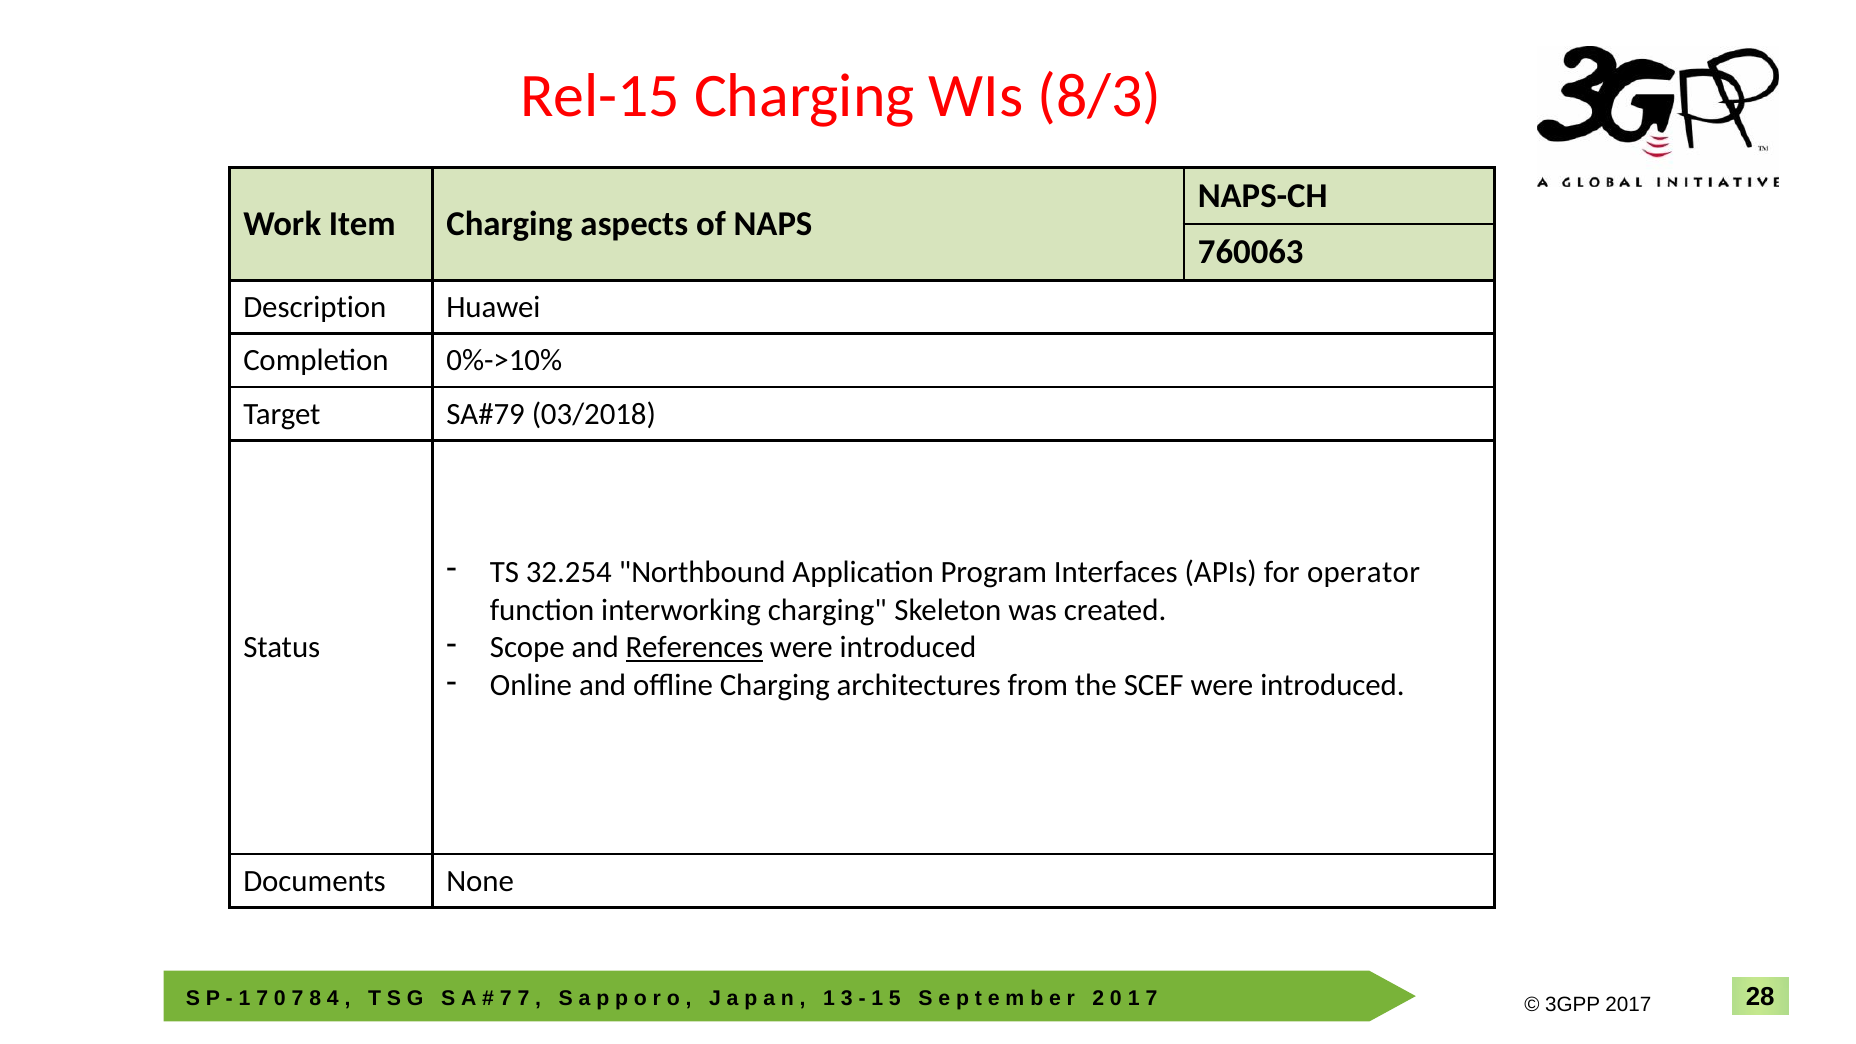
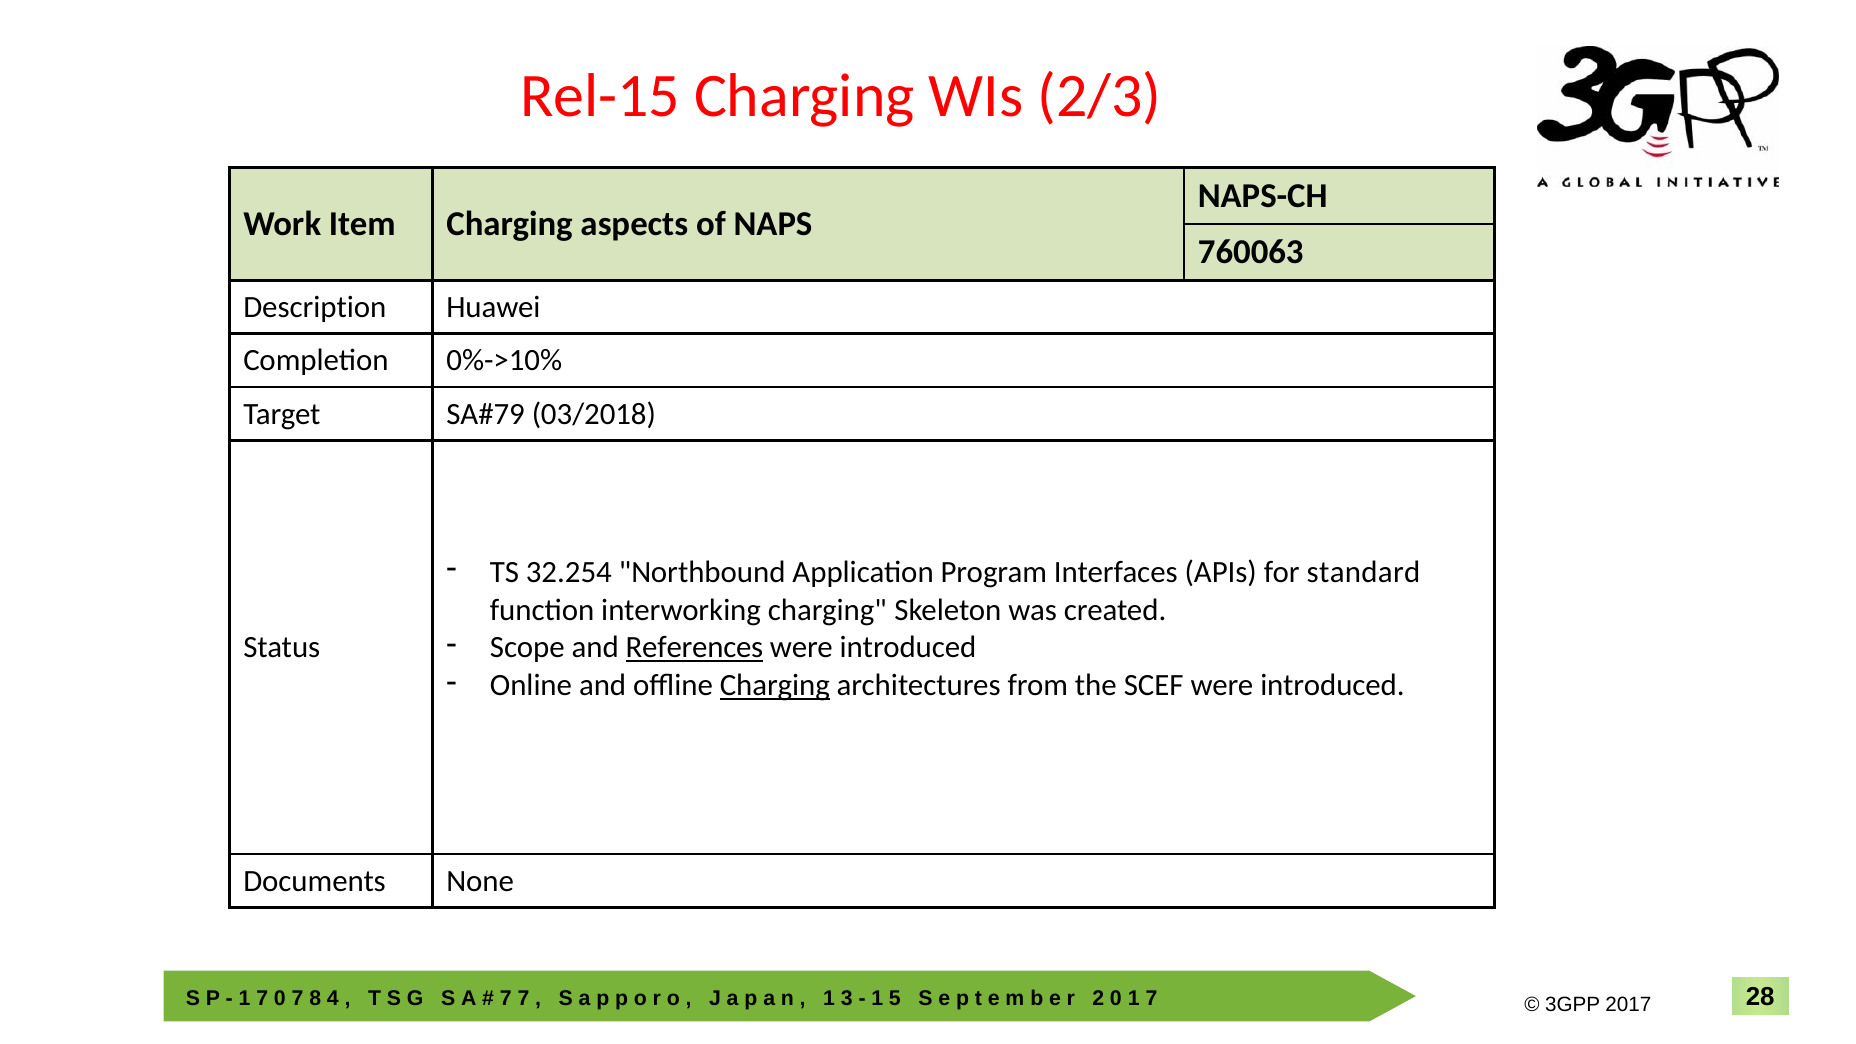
8/3: 8/3 -> 2/3 (1100, 96)
operator: operator -> standard (1364, 572)
Charging underline: none -> present (775, 685)
